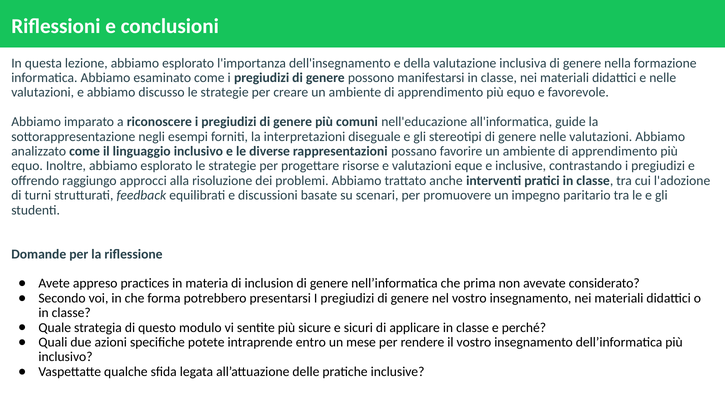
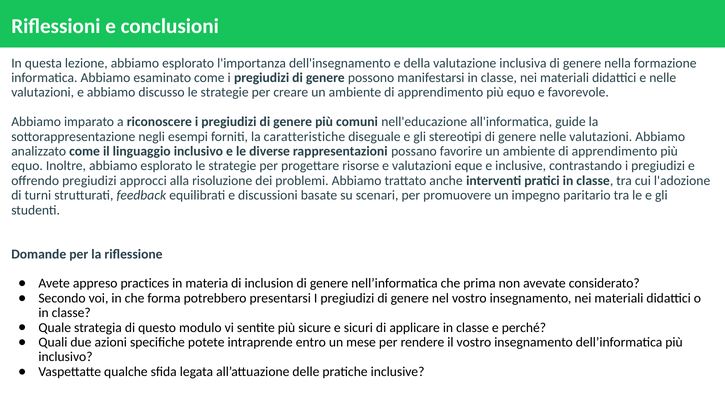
interpretazioni: interpretazioni -> caratteristiche (304, 137)
offrendo raggiungo: raggiungo -> pregiudizi (89, 181)
